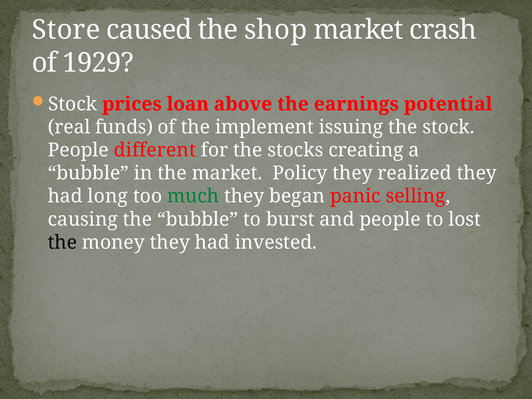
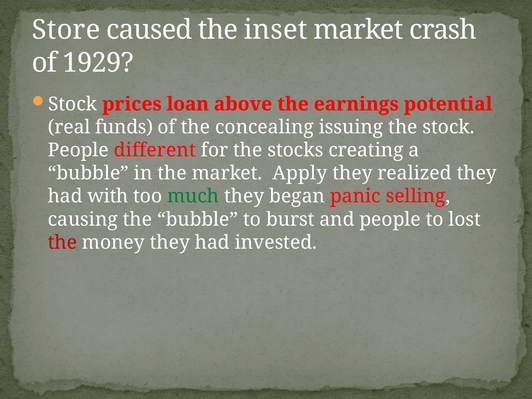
shop: shop -> inset (276, 30)
implement: implement -> concealing (264, 127)
Policy: Policy -> Apply (300, 173)
long: long -> with (108, 196)
the colour: black -> red (62, 242)
